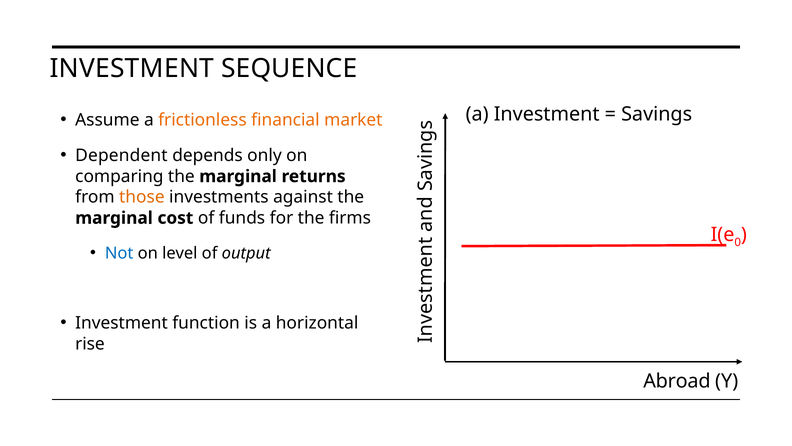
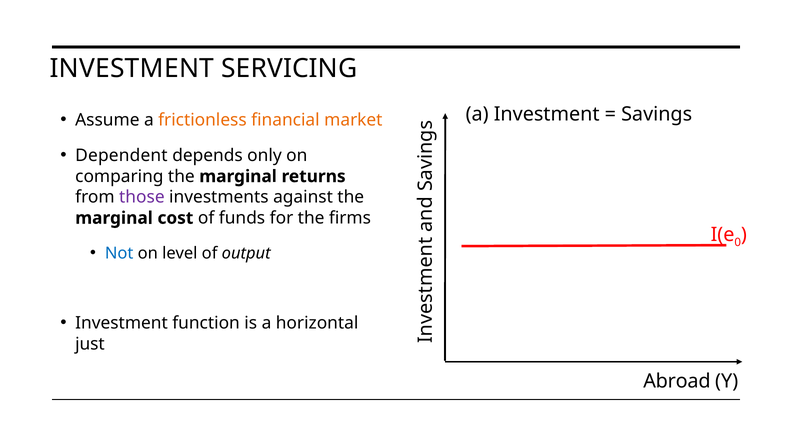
SEQUENCE: SEQUENCE -> SERVICING (289, 68)
those colour: orange -> purple (142, 197)
rise: rise -> just (90, 344)
